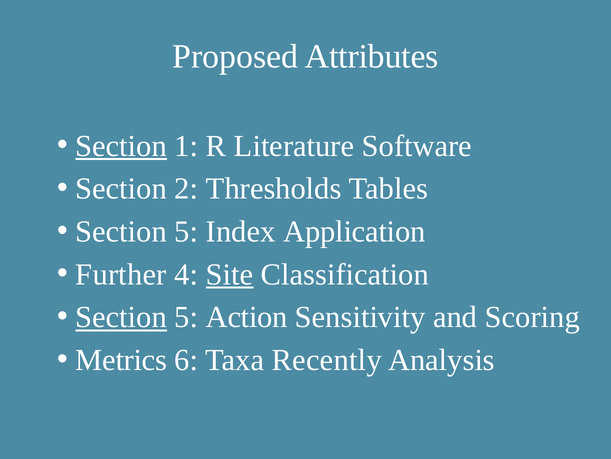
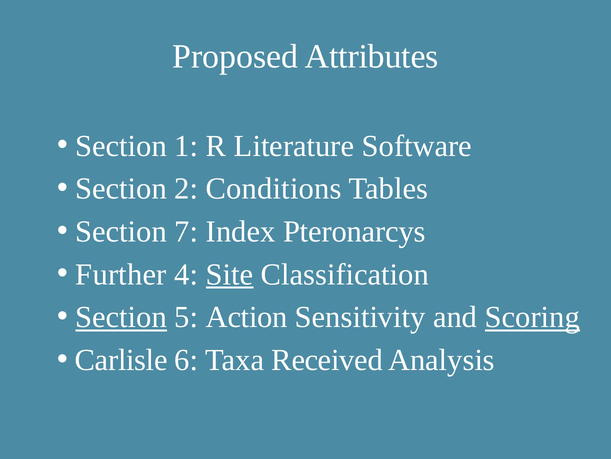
Section underline: present -> none (121, 146)
Thresholds: Thresholds -> Conditions (274, 188)
5: 5 -> 7 (186, 231)
Application: Application -> Pteronarcys (354, 231)
Scoring underline: none -> present (532, 317)
Metrics: Metrics -> Carlisle (121, 360)
Recently: Recently -> Received (327, 360)
